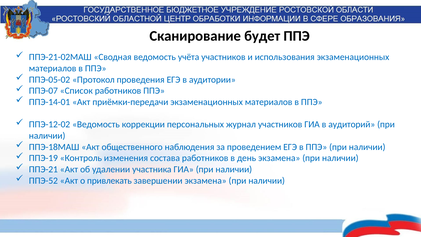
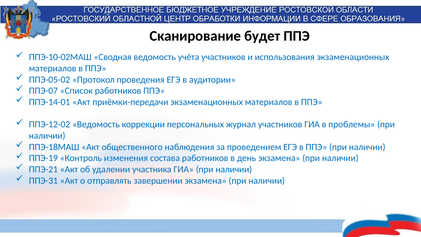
ППЭ-21-02МАШ: ППЭ-21-02МАШ -> ППЭ-10-02МАШ (60, 57)
аудиторий: аудиторий -> проблемы (352, 124)
ППЭ-52: ППЭ-52 -> ППЭ-31 (43, 181)
привлекать: привлекать -> отправлять (109, 181)
